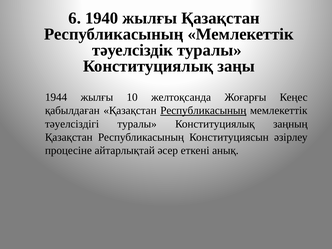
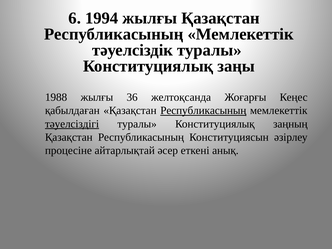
1940: 1940 -> 1994 (102, 18)
1944: 1944 -> 1988 (56, 97)
10: 10 -> 36 (132, 97)
тәуелсіздігі underline: none -> present (72, 124)
